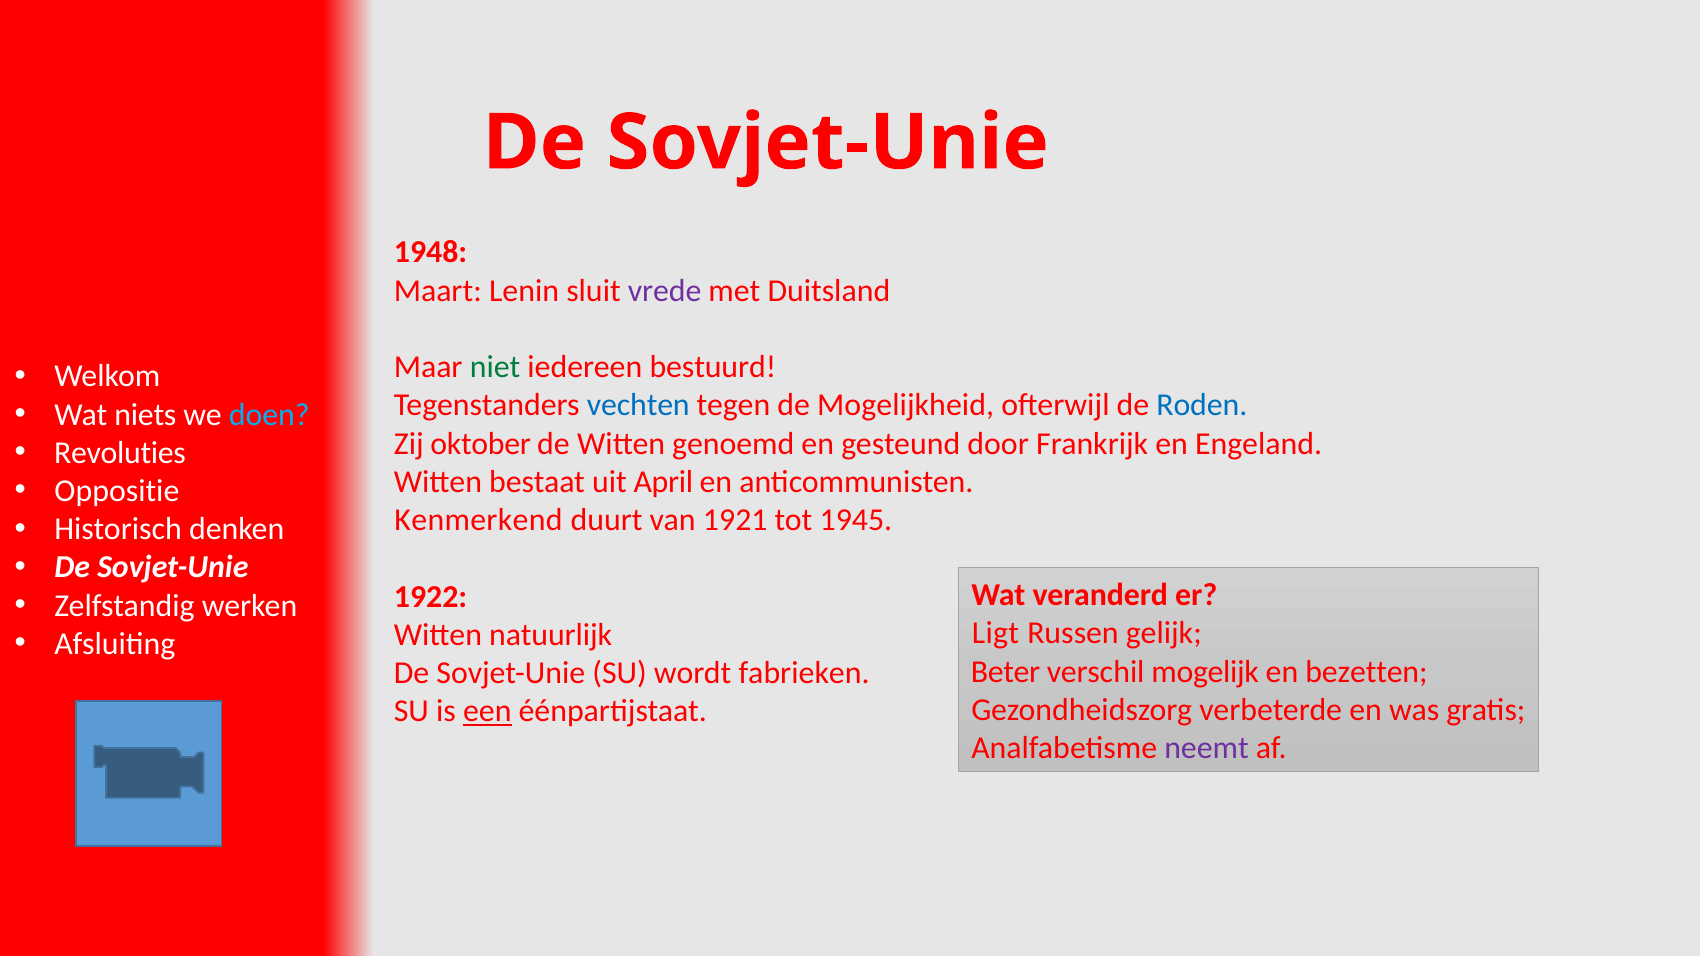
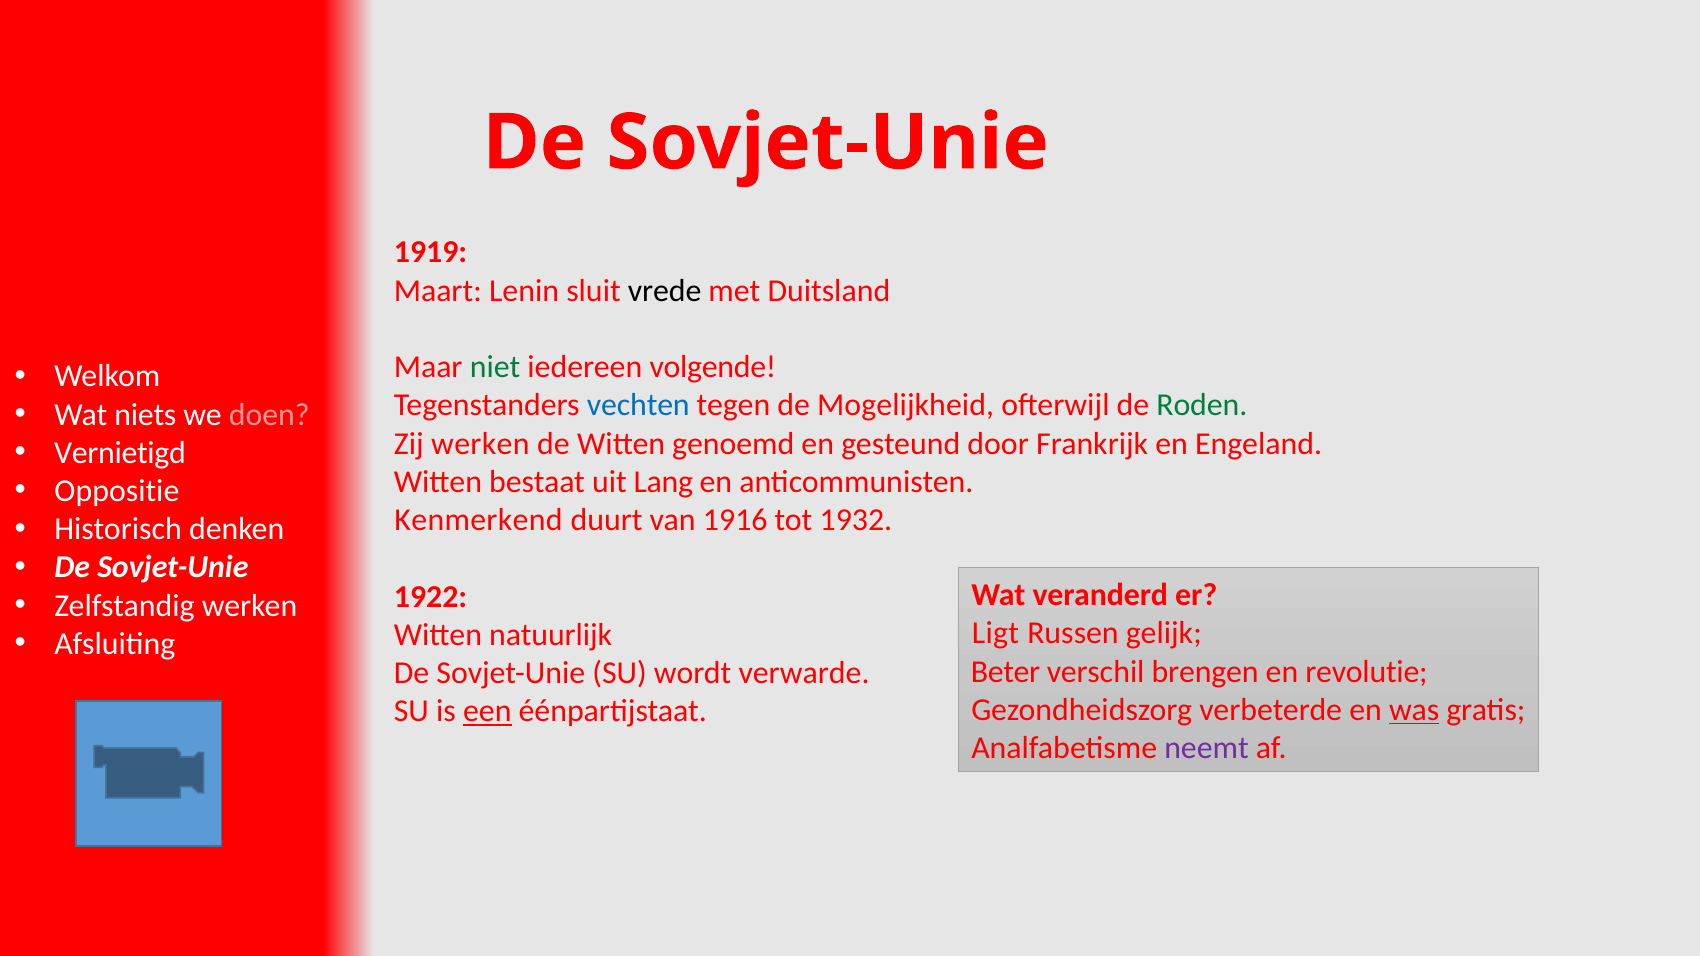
1948: 1948 -> 1919 (431, 252)
vrede colour: purple -> black (665, 291)
bestuurd: bestuurd -> volgende (713, 367)
Roden colour: blue -> green (1202, 405)
doen colour: light blue -> pink (269, 415)
Zij oktober: oktober -> werken (480, 444)
Revoluties: Revoluties -> Vernietigd (120, 453)
April: April -> Lang (663, 482)
1921: 1921 -> 1916 (735, 520)
1945: 1945 -> 1932 (856, 520)
mogelijk: mogelijk -> brengen (1205, 672)
bezetten: bezetten -> revolutie (1366, 672)
fabrieken: fabrieken -> verwarde (804, 673)
was underline: none -> present (1414, 710)
